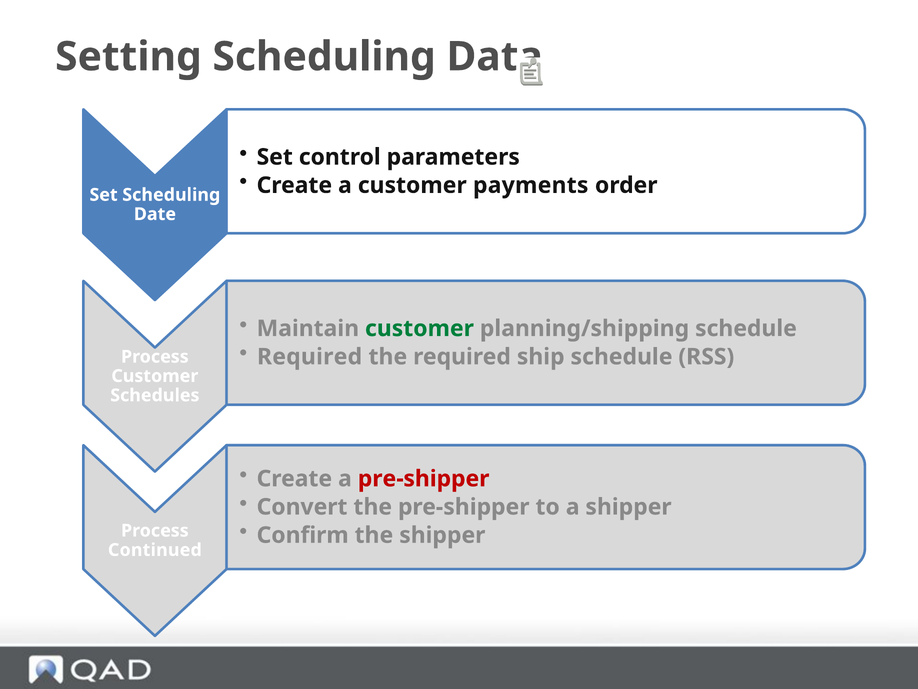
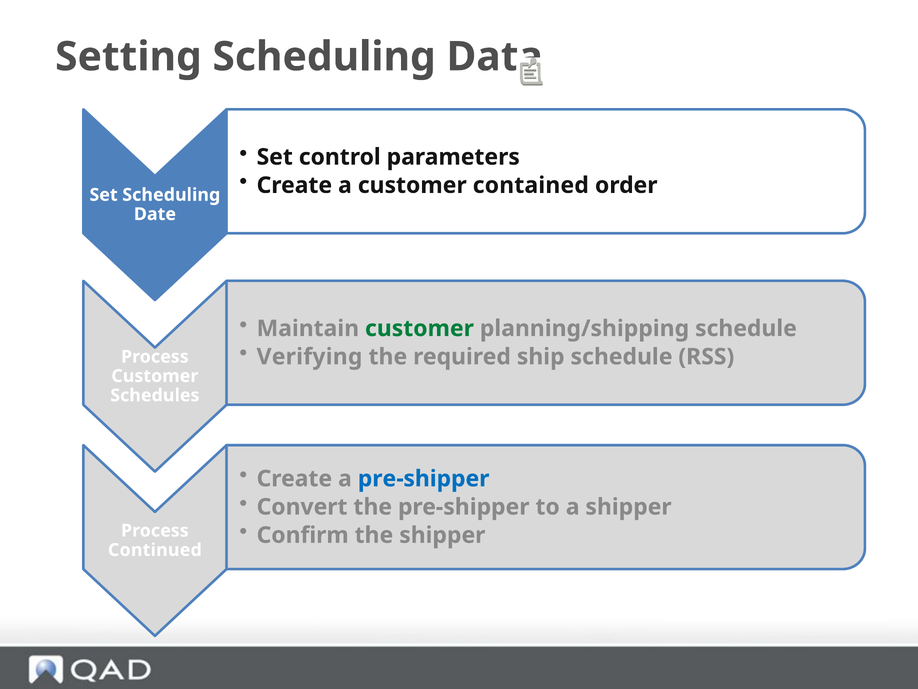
payments: payments -> contained (531, 185)
Required: Required -> Verifying (310, 357)
pre-shipper colour: red -> blue (424, 478)
